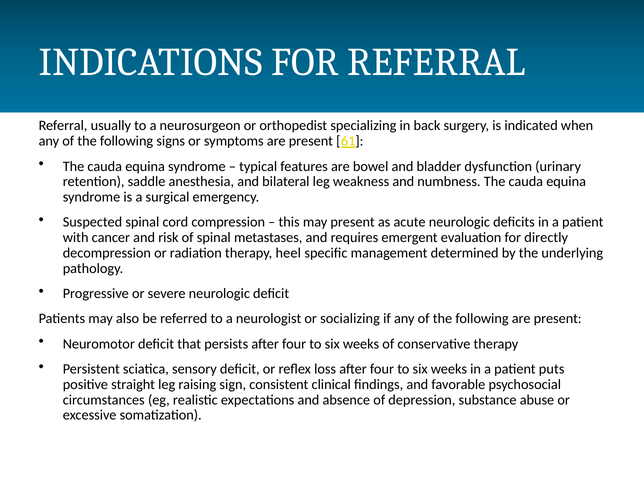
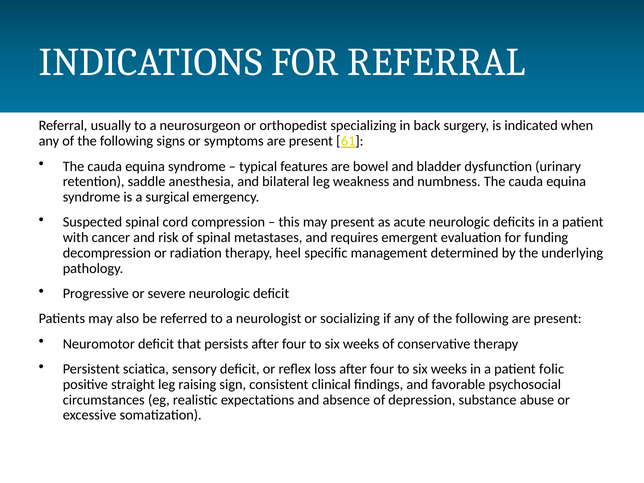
directly: directly -> funding (546, 238)
puts: puts -> folic (552, 369)
